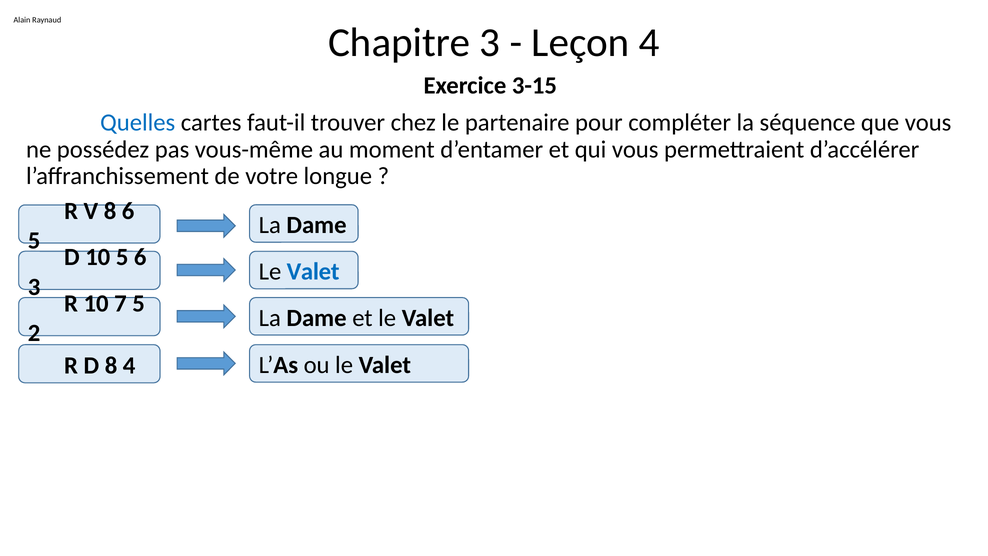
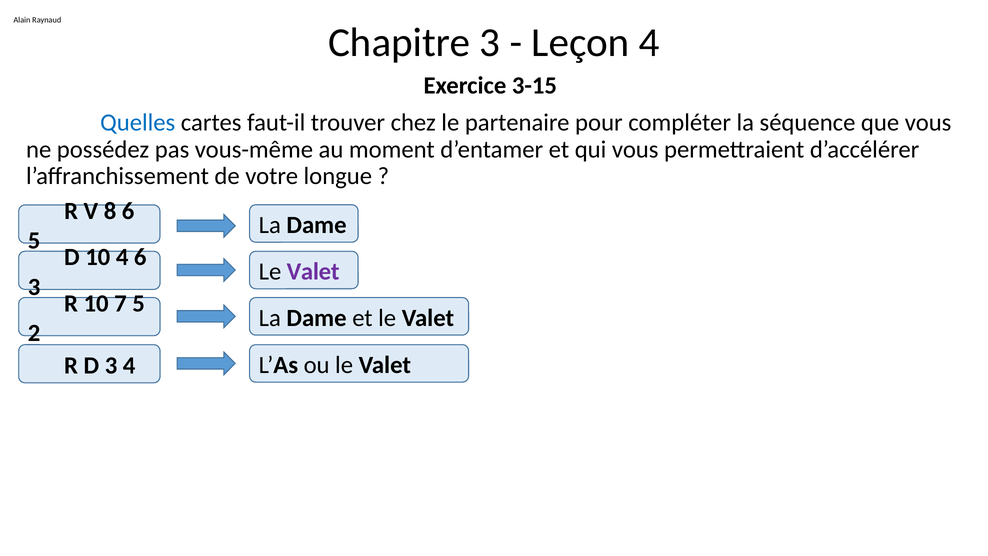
10 5: 5 -> 4 (122, 257)
Valet colour: blue -> purple (313, 272)
D 8: 8 -> 3 (111, 365)
